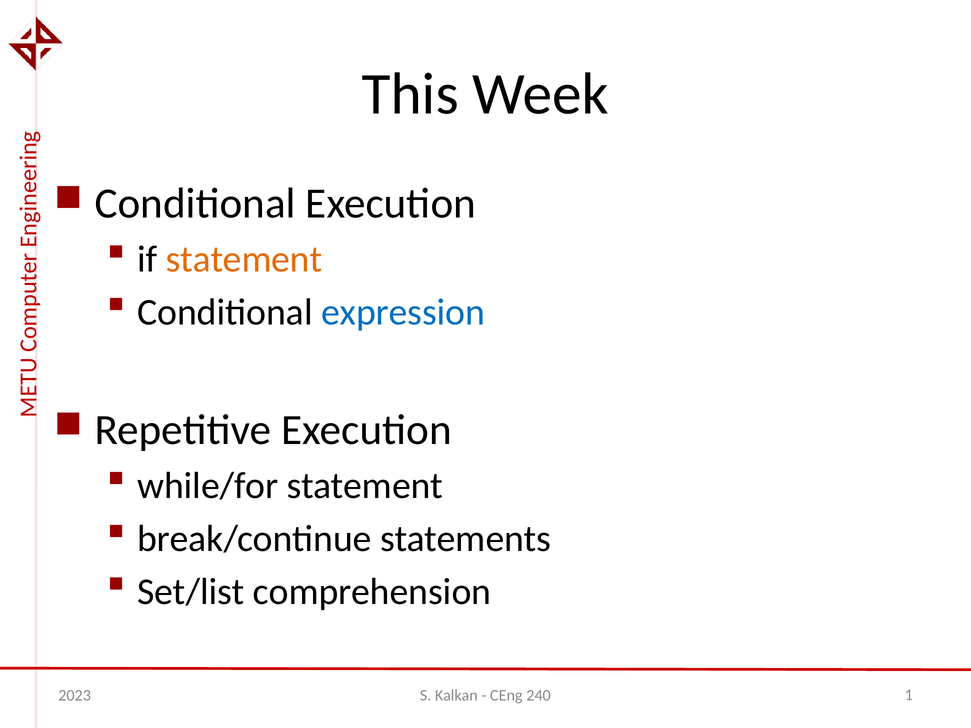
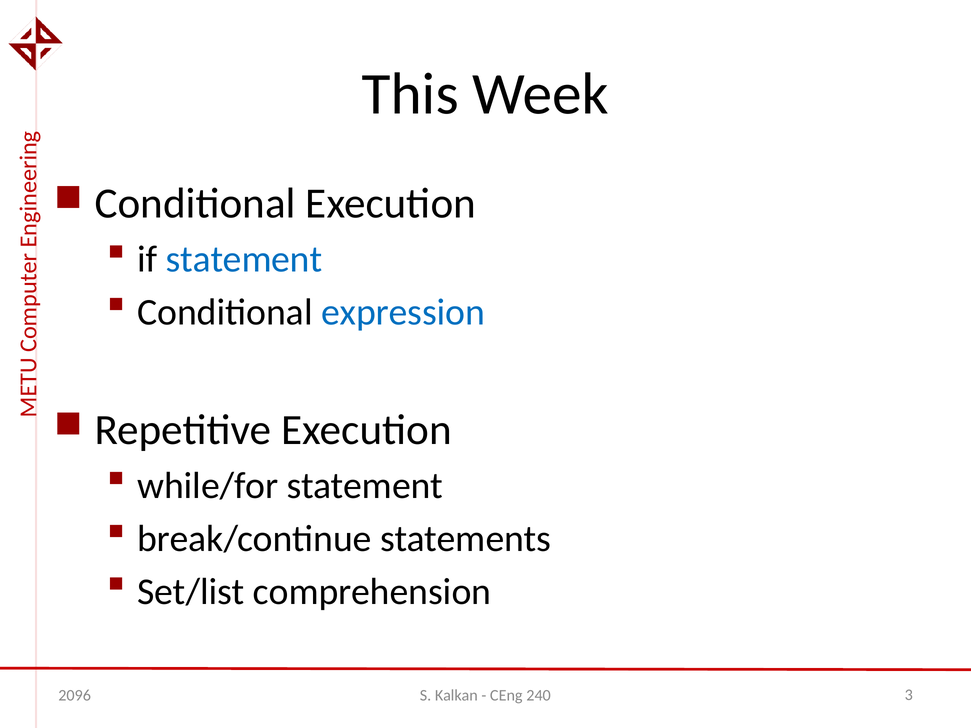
statement colour: orange -> blue (244, 259)
2023: 2023 -> 2096 (75, 695)
1: 1 -> 3 (909, 695)
